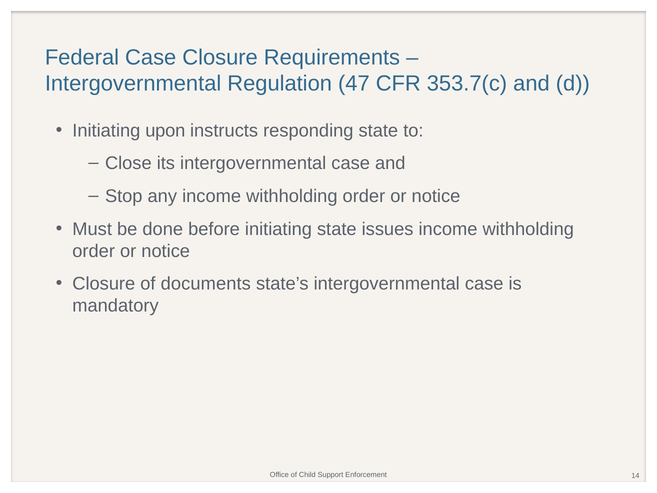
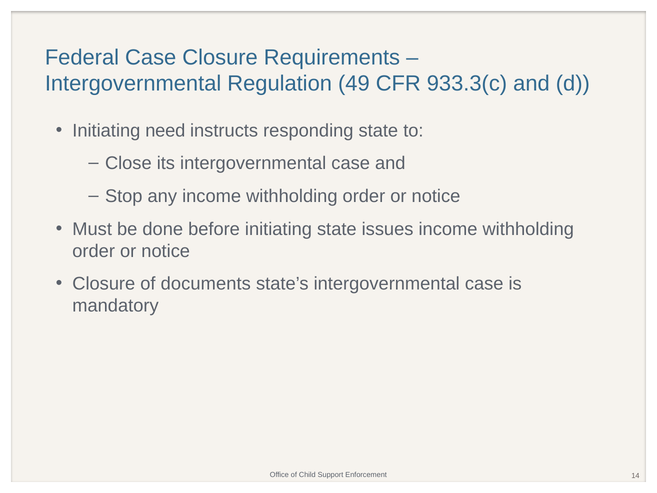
47: 47 -> 49 (354, 84)
353.7(c: 353.7(c -> 933.3(c (467, 84)
upon: upon -> need (165, 130)
